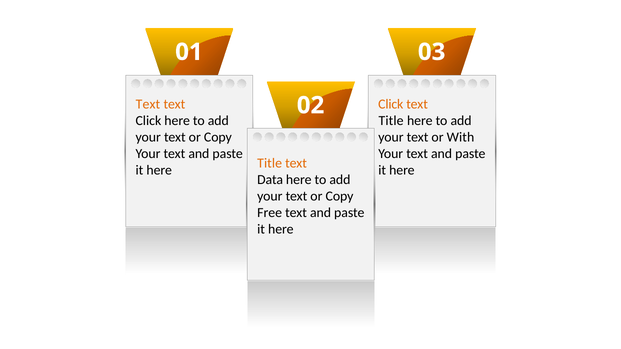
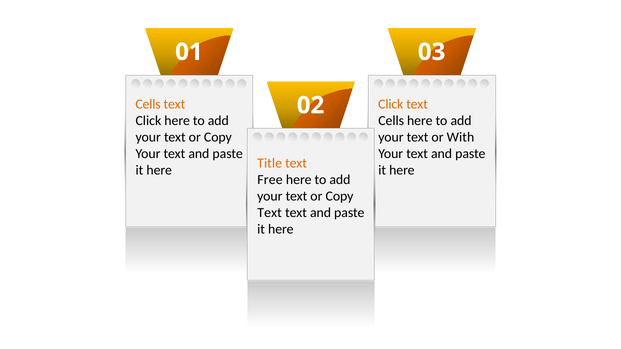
Text: Text -> Cells (148, 104)
Title: Title -> Cells (391, 121)
Data: Data -> Free (270, 180)
Free: Free -> Text (270, 213)
